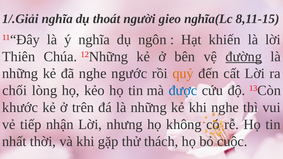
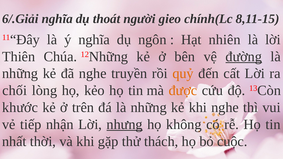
1/.Giải: 1/.Giải -> 6/.Giải (20, 19)
nghĩa(Lc: nghĩa(Lc -> chính(Lc (208, 19)
khiến: khiến -> nhiên (225, 40)
ngước: ngước -> truyền (129, 74)
được colour: blue -> orange (183, 91)
nhưng underline: none -> present (125, 125)
